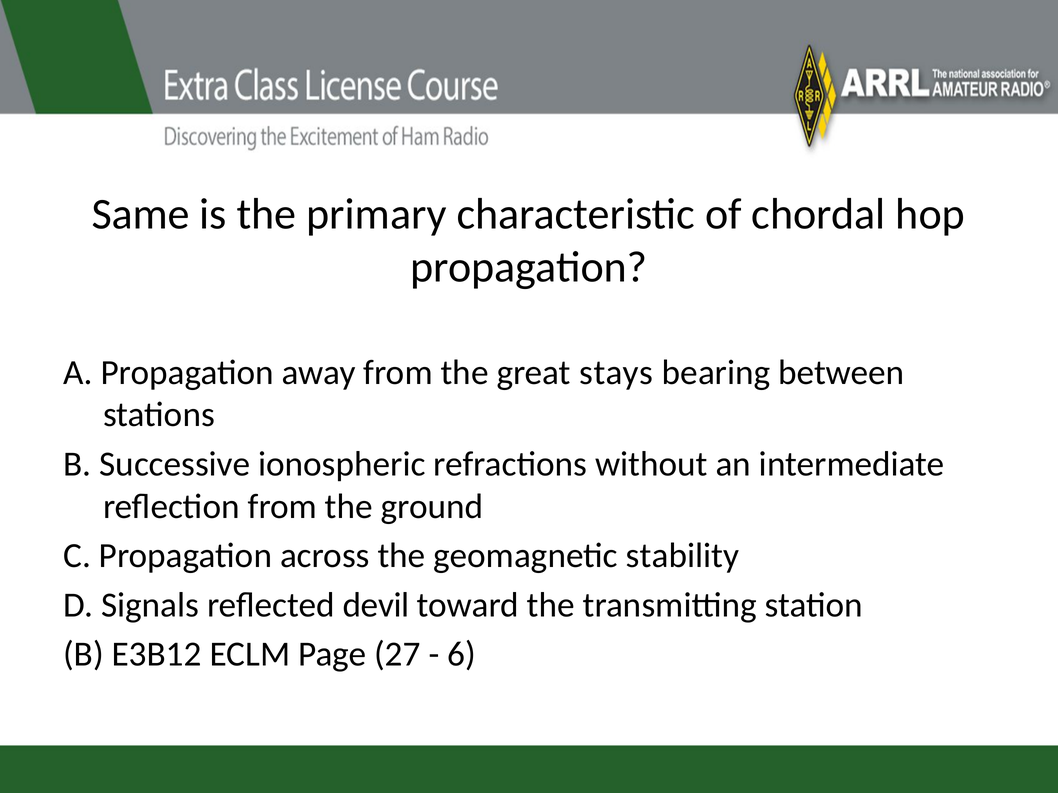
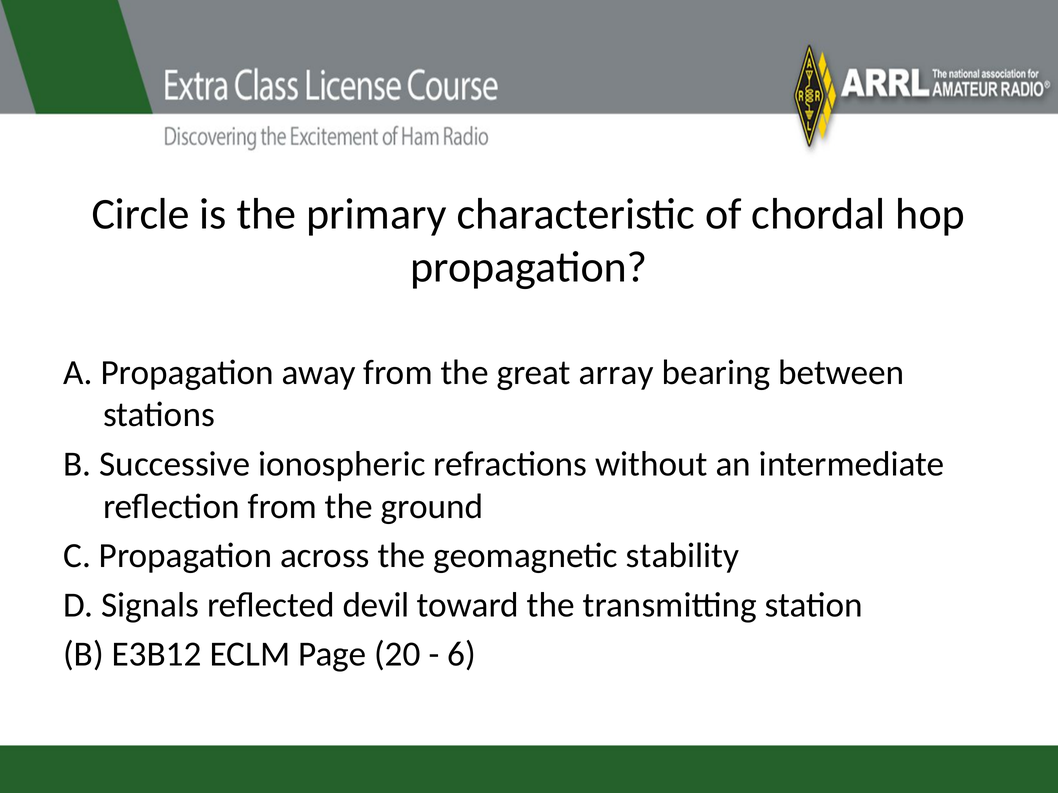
Same: Same -> Circle (141, 215)
stays: stays -> array (616, 373)
27: 27 -> 20 (397, 655)
